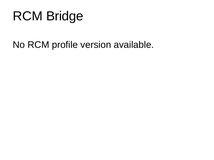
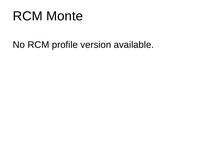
Bridge: Bridge -> Monte (65, 16)
